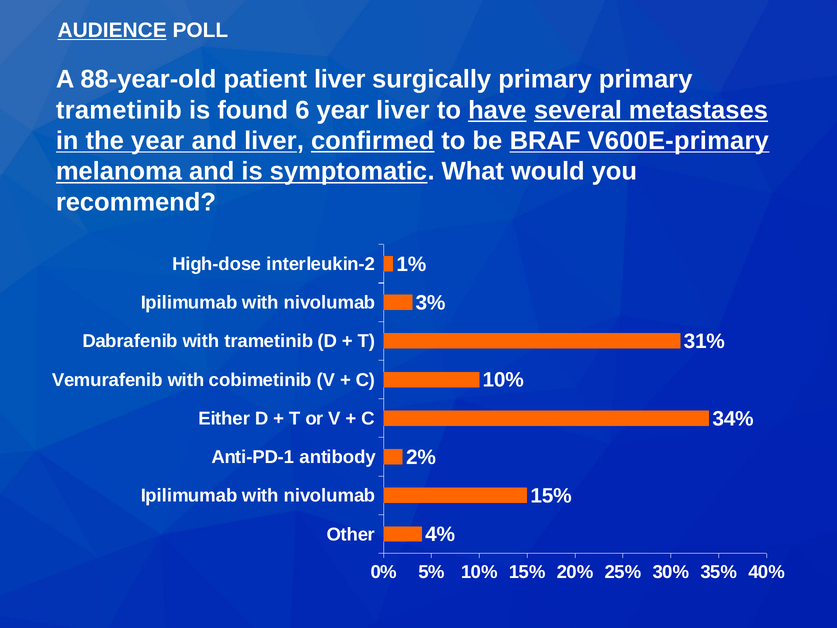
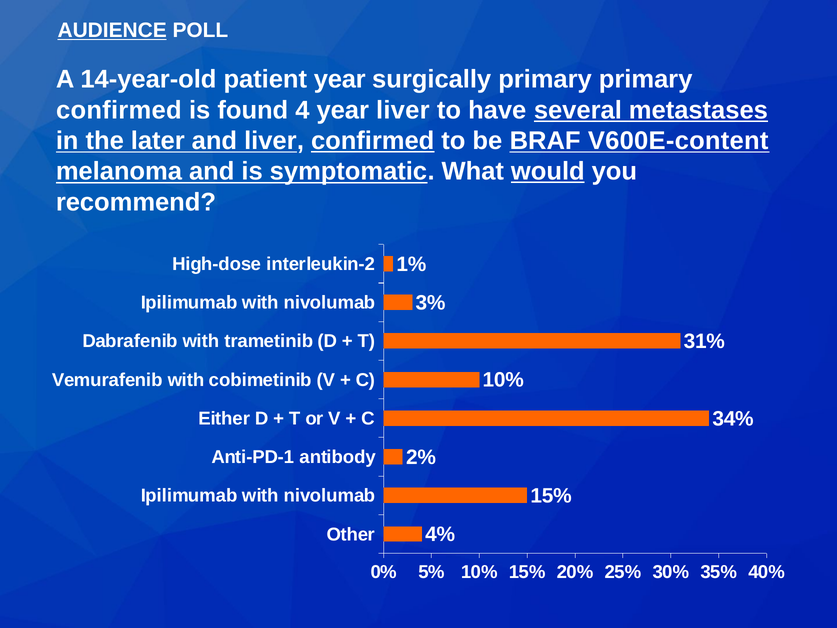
88-year-old: 88-year-old -> 14-year-old (148, 79)
patient liver: liver -> year (340, 79)
trametinib: trametinib -> confirmed (119, 110)
6: 6 -> 4 (302, 110)
have underline: present -> none (497, 110)
the year: year -> later (158, 141)
V600E-primary: V600E-primary -> V600E-content (678, 141)
would underline: none -> present (548, 171)
